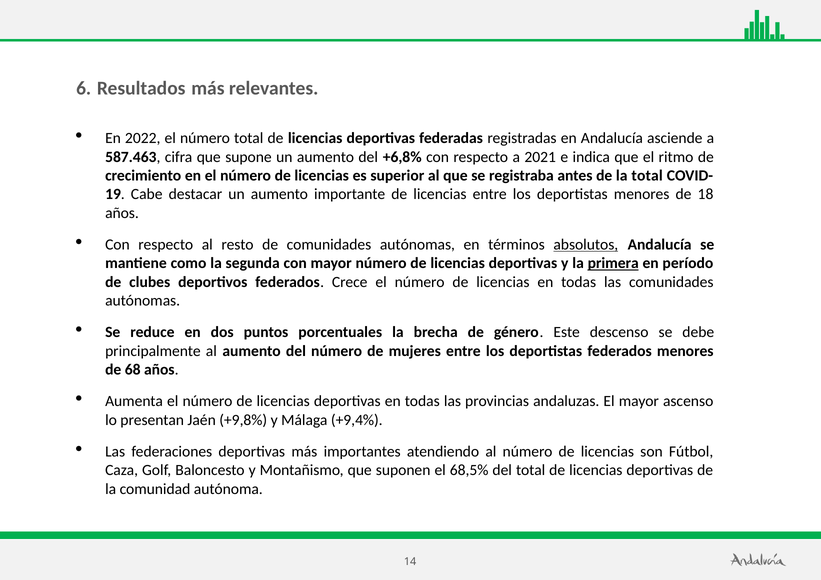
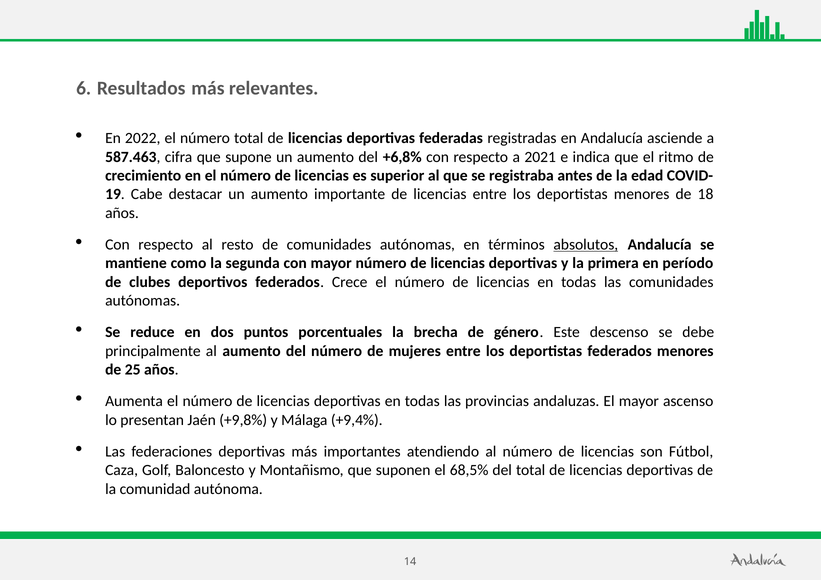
la total: total -> edad (647, 176)
primera underline: present -> none (613, 264)
68: 68 -> 25 (133, 370)
